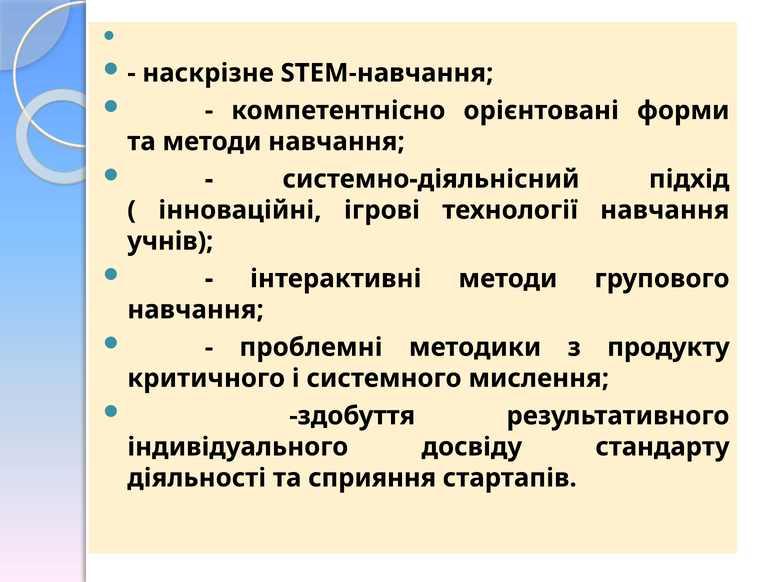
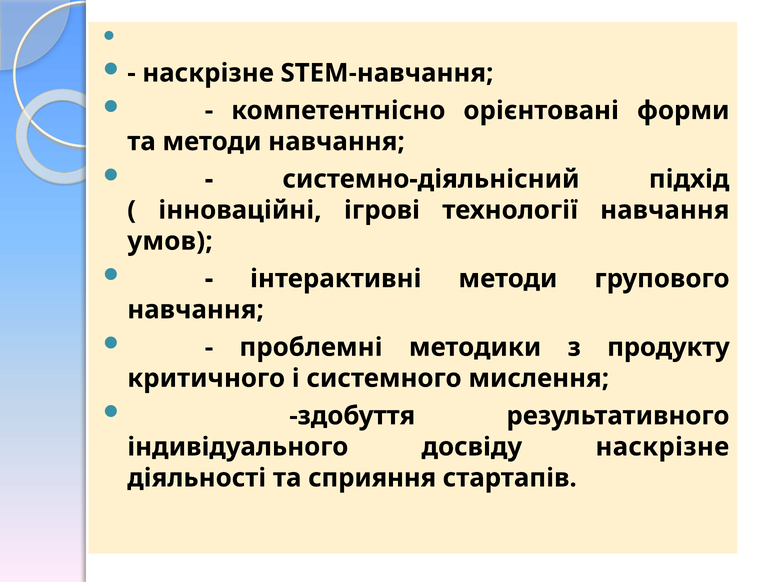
учнів: учнів -> умов (170, 241)
досвіду стандарту: стандарту -> наскрізне (662, 447)
